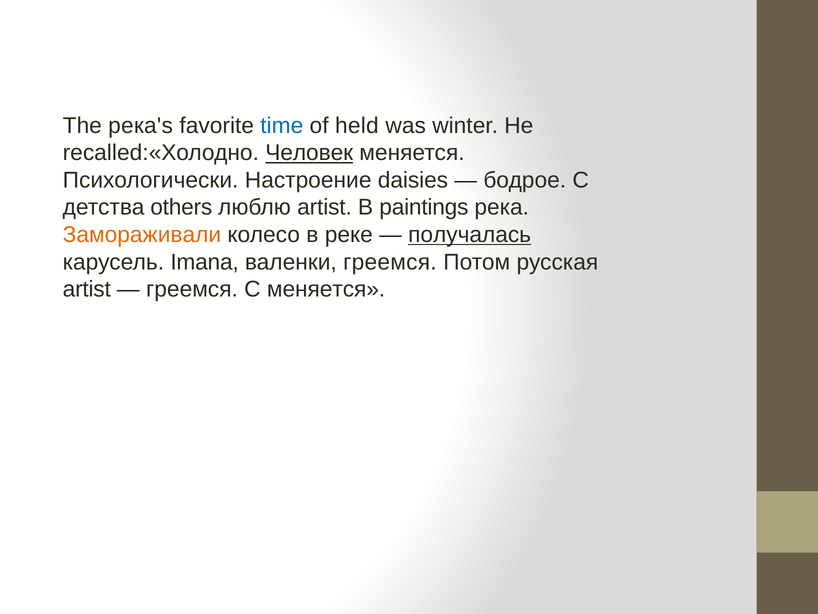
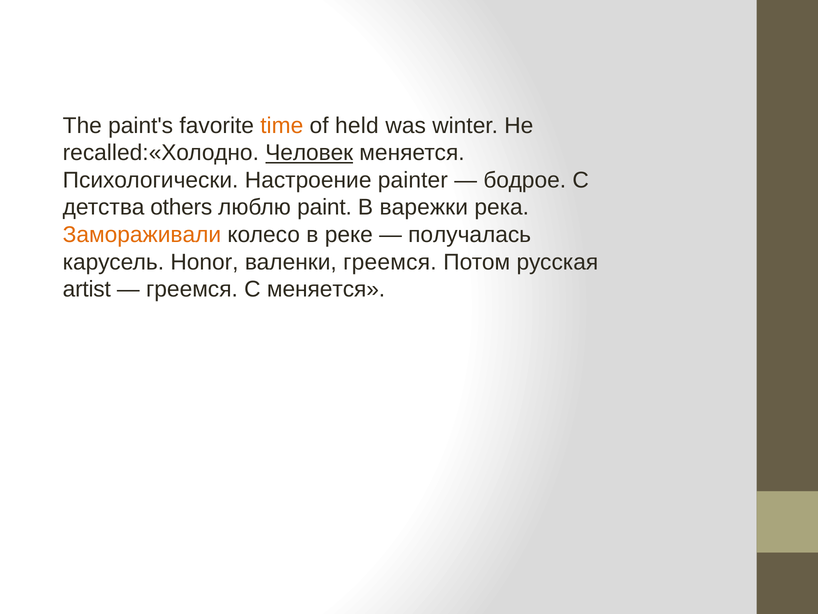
река's: река's -> paint's (141, 125)
time colour: blue -> orange (282, 125)
daisies: daisies -> painter (413, 180)
люблю artist: artist -> paint (325, 207)
paintings: paintings -> варежки (424, 207)
получалась underline: present -> none (470, 235)
Imana: Imana -> Honor (204, 262)
